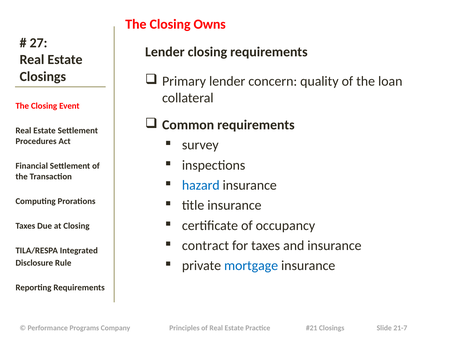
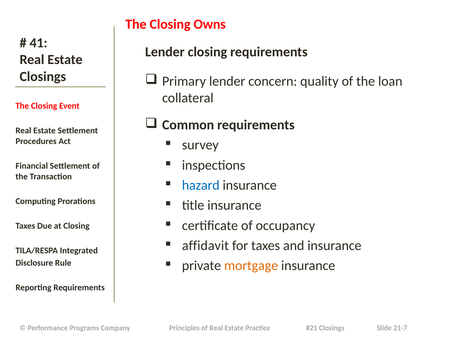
27: 27 -> 41 (39, 43)
contract: contract -> affidavit (205, 245)
mortgage colour: blue -> orange (251, 266)
